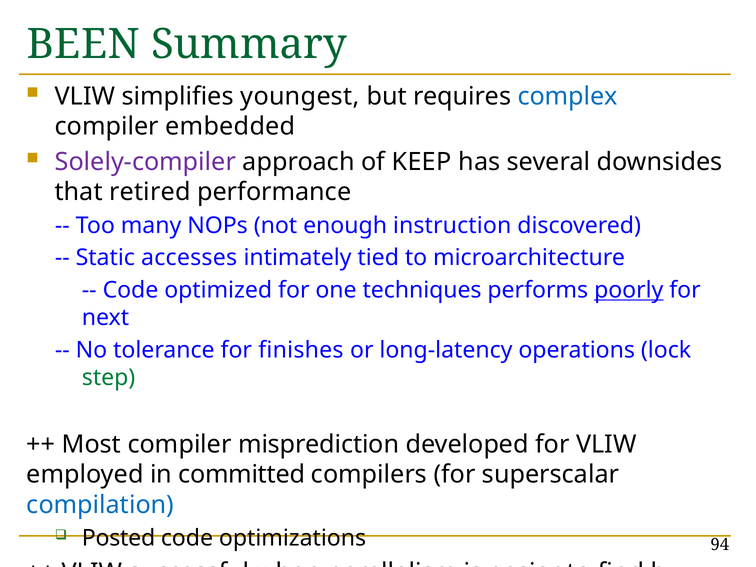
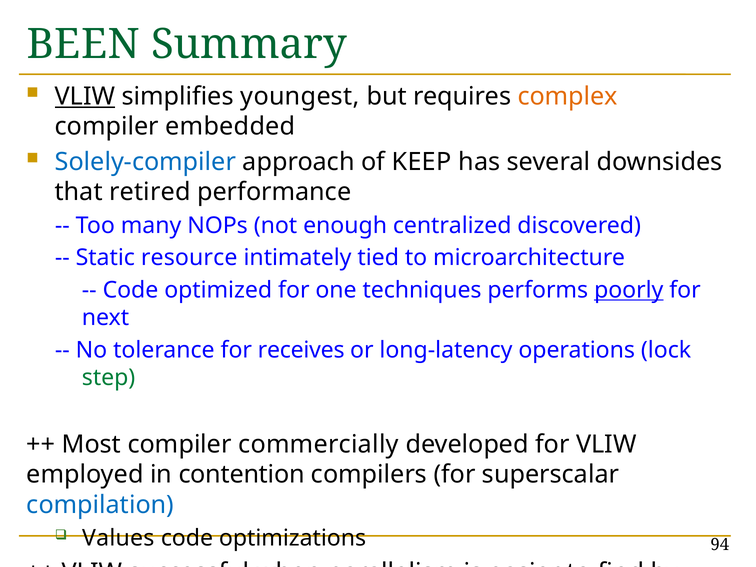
VLIW underline: none -> present (85, 96)
complex colour: blue -> orange (568, 96)
Solely-compiler colour: purple -> blue (145, 162)
instruction: instruction -> centralized (452, 225)
accesses: accesses -> resource (189, 258)
finishes: finishes -> receives (301, 350)
misprediction: misprediction -> commercially (318, 444)
committed: committed -> contention (242, 475)
Posted: Posted -> Values (118, 538)
